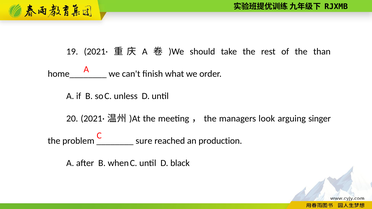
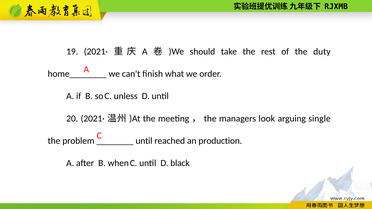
than: than -> duty (322, 52)
singer: singer -> single (320, 119)
sure: sure -> until (144, 141)
